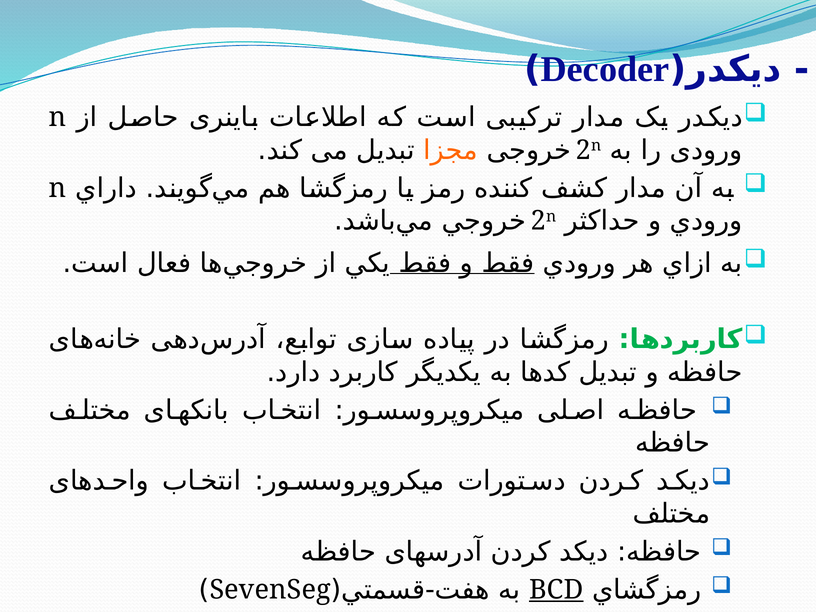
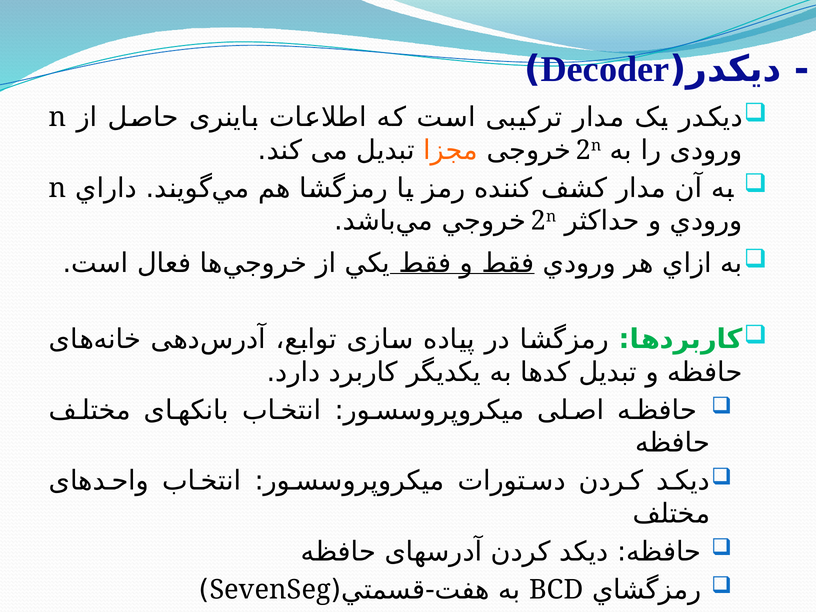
BCD underline: present -> none (556, 590)
